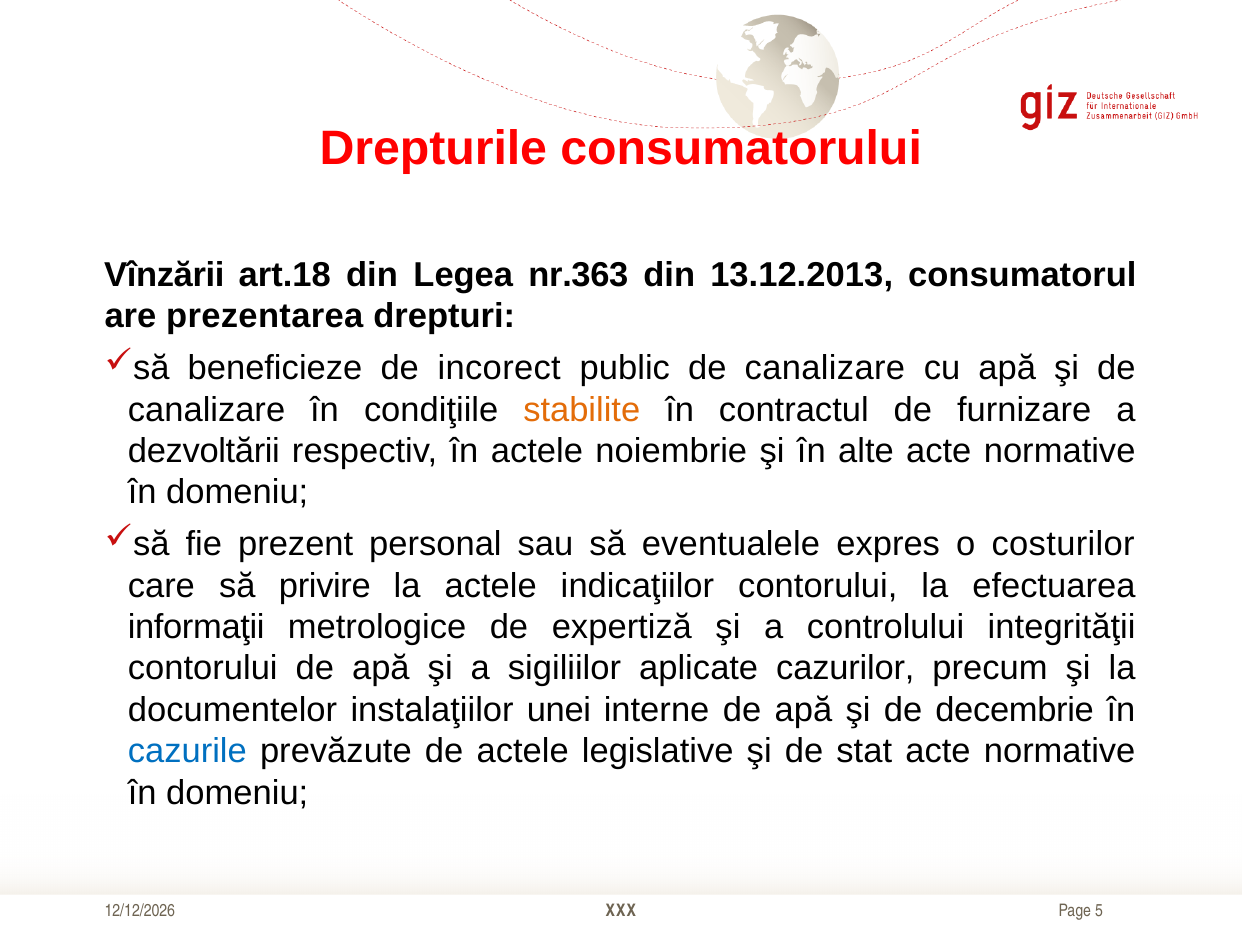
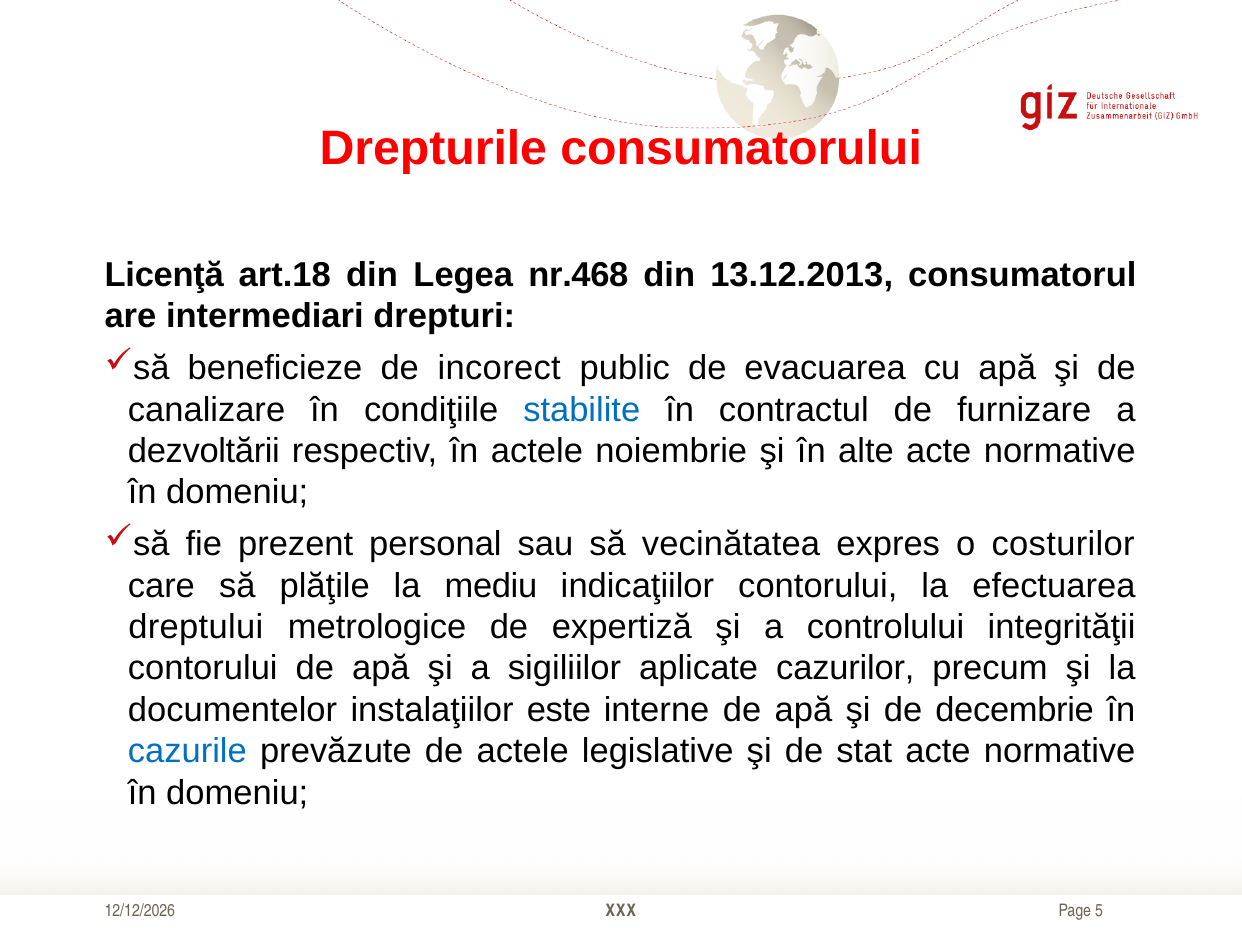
Vînzării: Vînzării -> Licenţă (164, 275)
nr.363: nr.363 -> nr.468 (578, 275)
prezentarea: prezentarea -> intermediari (265, 317)
public de canalizare: canalizare -> evacuarea (825, 369)
stabilite colour: orange -> blue (582, 410)
eventualele: eventualele -> vecinătatea (731, 545)
privire: privire -> plăţile (325, 586)
la actele: actele -> mediu (491, 586)
informaţii: informaţii -> dreptului (196, 627)
unei: unei -> este (559, 710)
